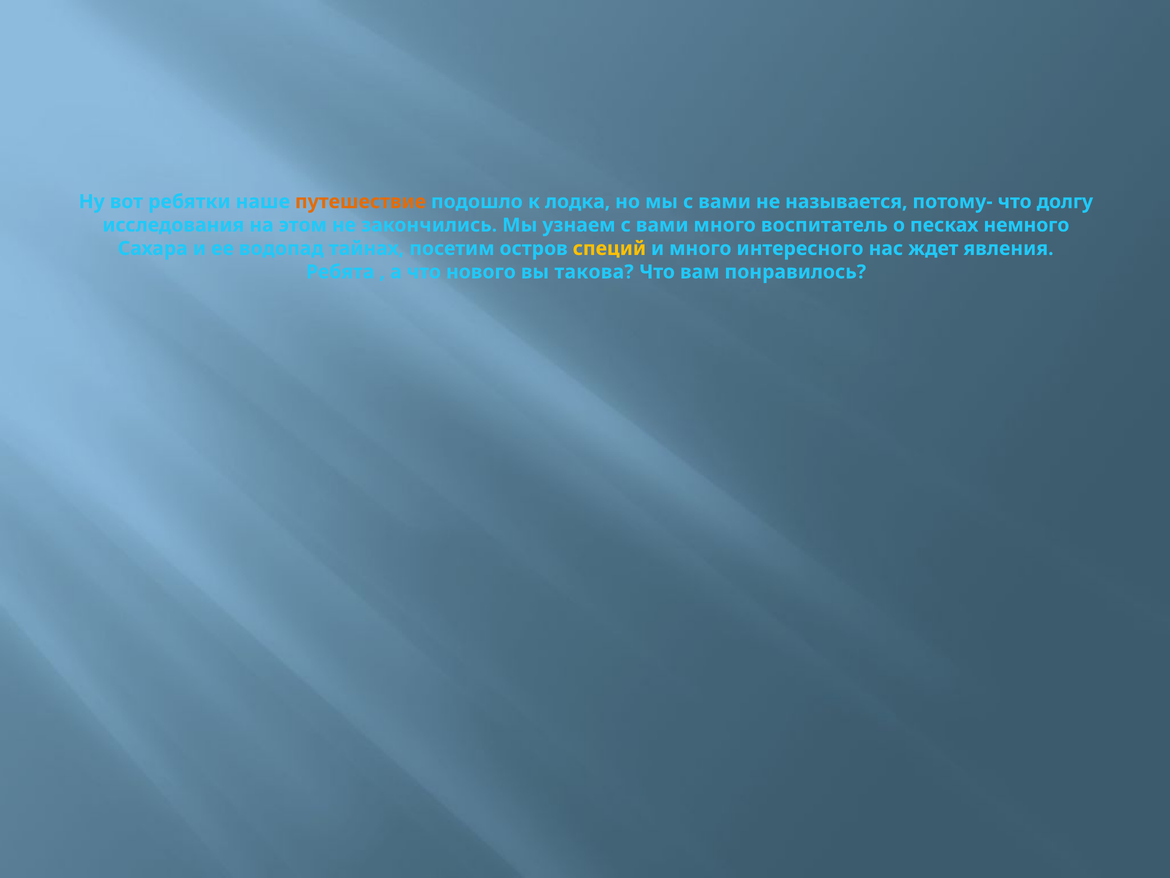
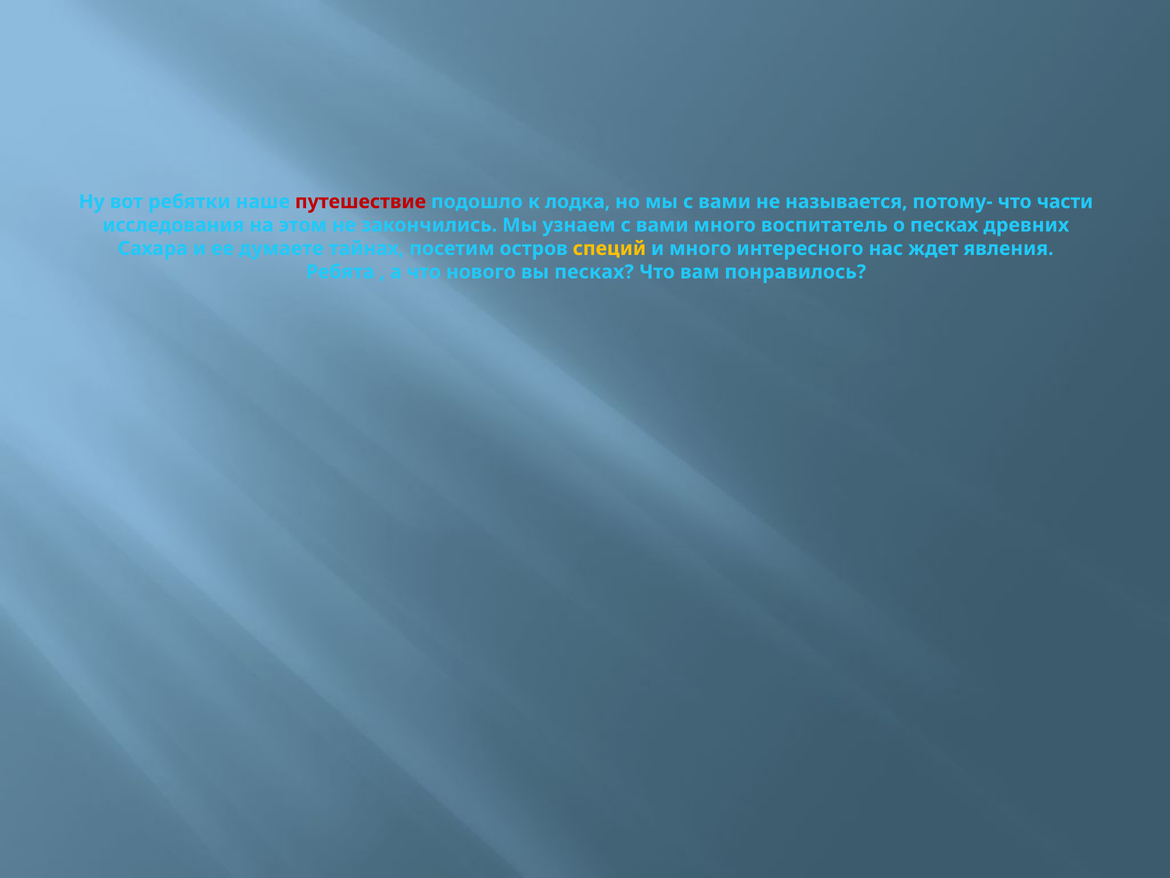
путешествие colour: orange -> red (360, 202)
долгу: долгу -> части (1065, 202)
немного: немного -> древних (1026, 225)
водопад: водопад -> думаете (281, 248)
вы такова: такова -> песках (594, 272)
